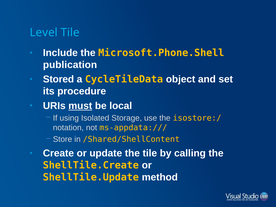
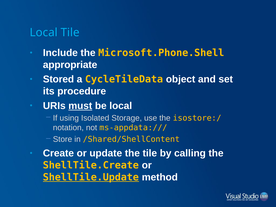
Level: Level -> Local (44, 32)
publication: publication -> appropriate (70, 65)
ShellTile.Update underline: none -> present (91, 177)
